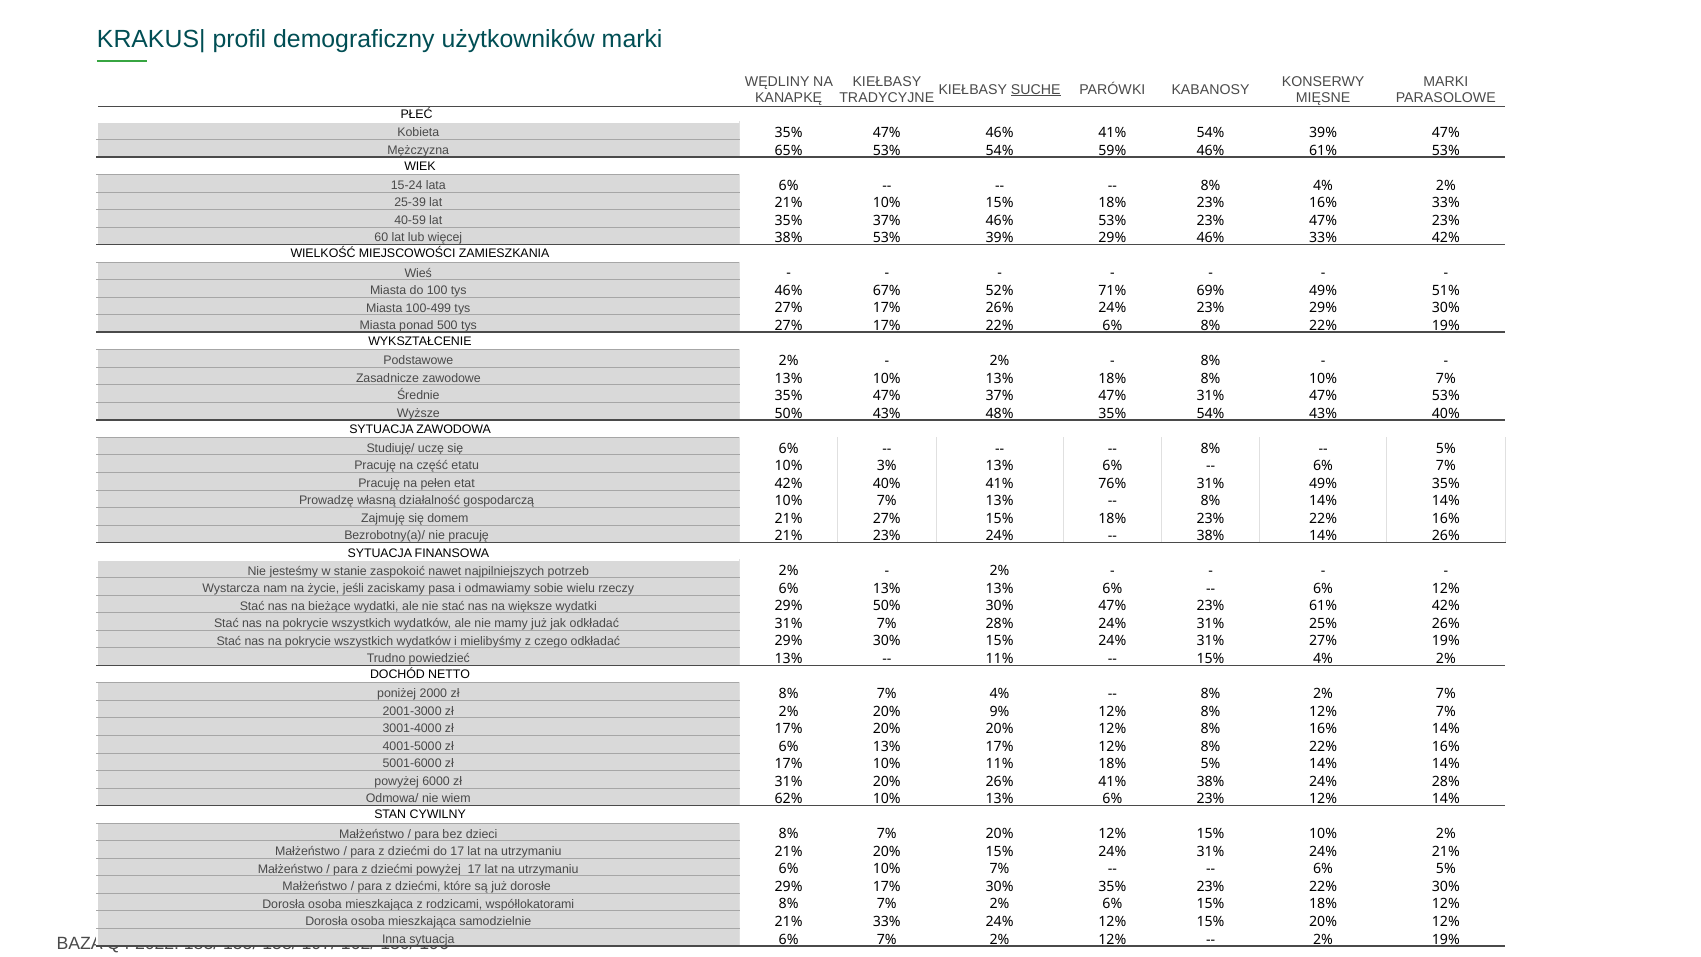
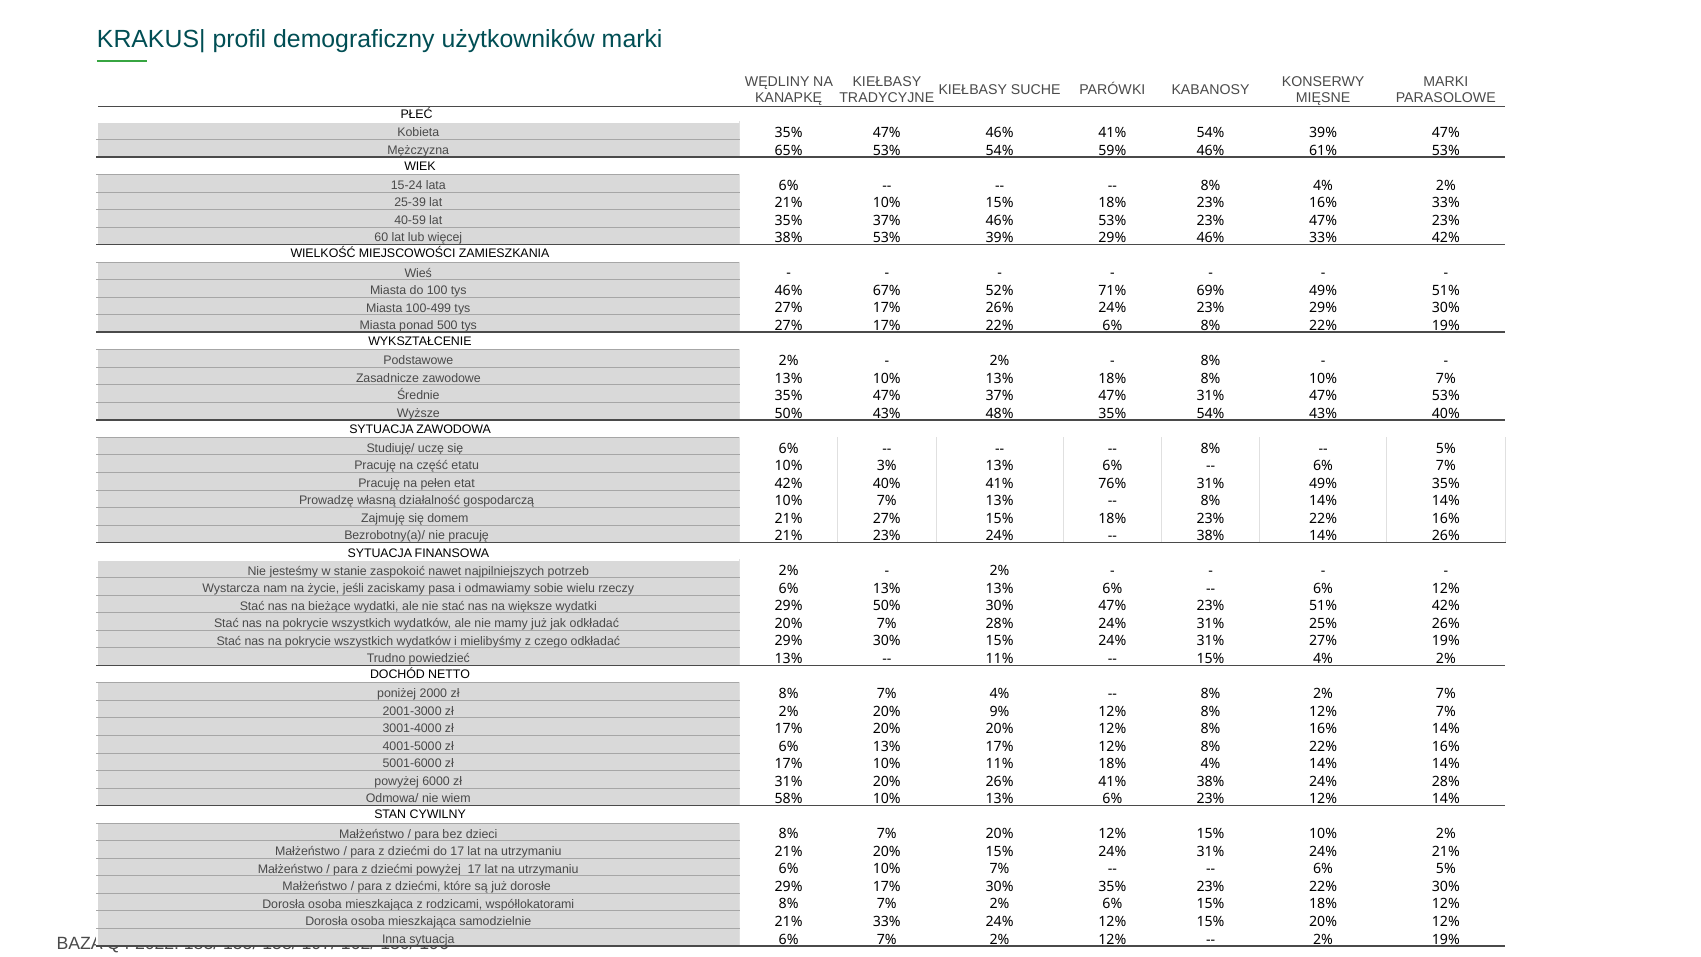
SUCHE underline: present -> none (1036, 90)
23% 61%: 61% -> 51% (1323, 606)
odkładać 31%: 31% -> 20% (789, 624)
18% 5%: 5% -> 4% (1211, 764)
62%: 62% -> 58% (789, 799)
